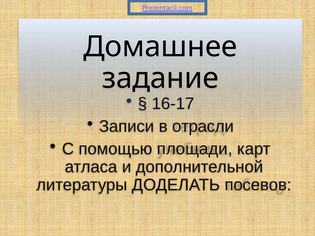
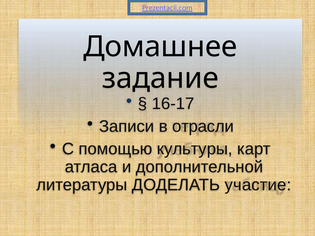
площади: площади -> культуры (195, 149)
посевов: посевов -> участие (258, 185)
